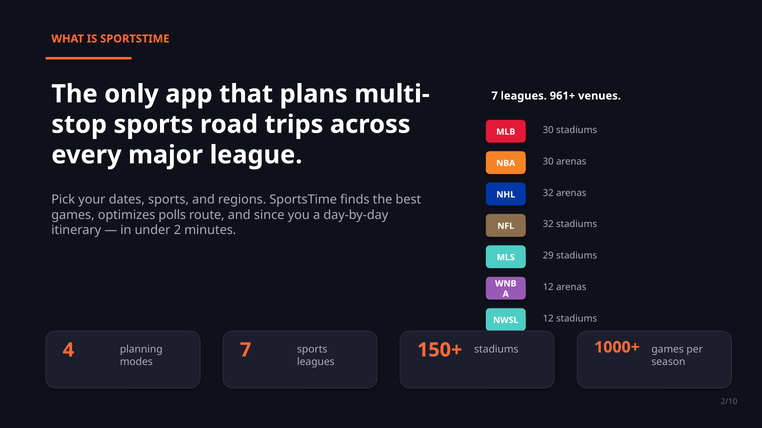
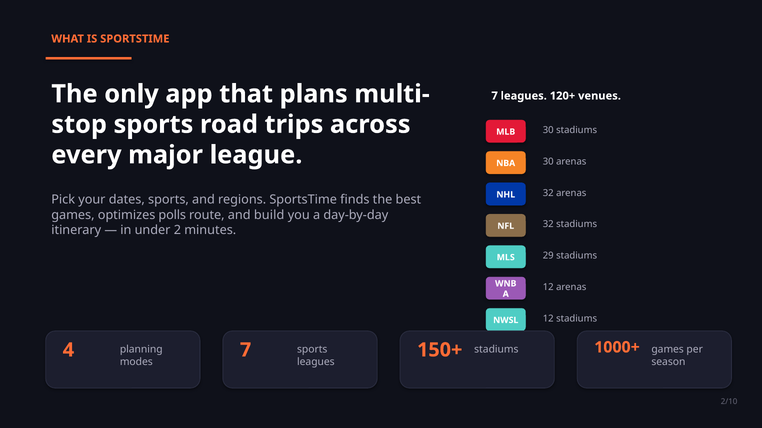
961+: 961+ -> 120+ (562, 96)
since: since -> build (269, 215)
